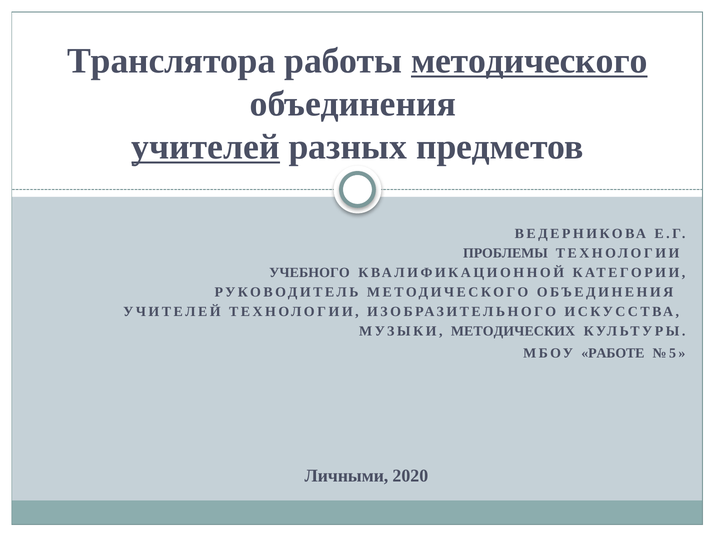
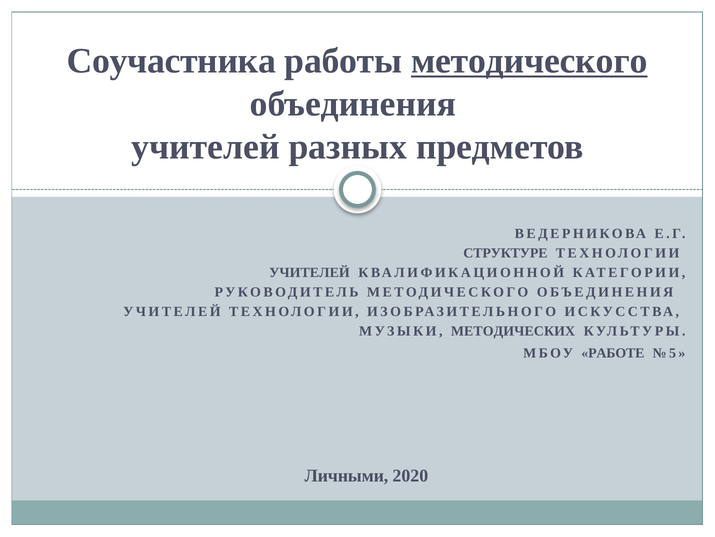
Транслятора: Транслятора -> Соучастника (171, 61)
учителей underline: present -> none (206, 147)
ПРОБЛЕМЫ: ПРОБЛЕМЫ -> СТРУКТУРЕ (505, 253)
УЧЕБНОГО: УЧЕБНОГО -> УЧИТЕЛЕЙ (309, 272)
